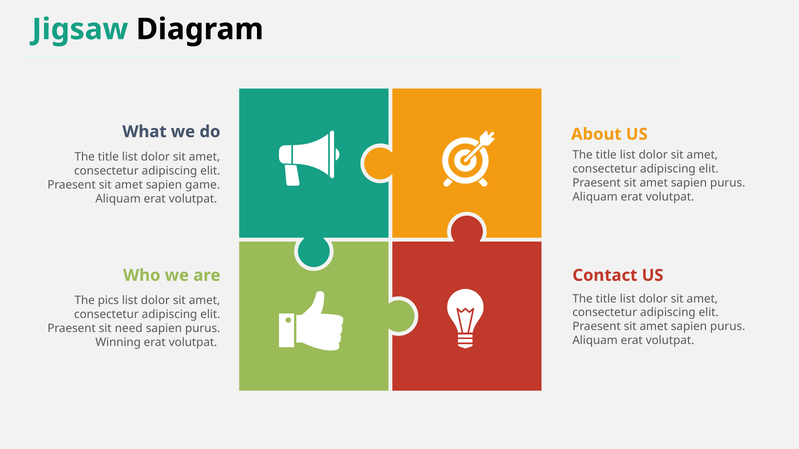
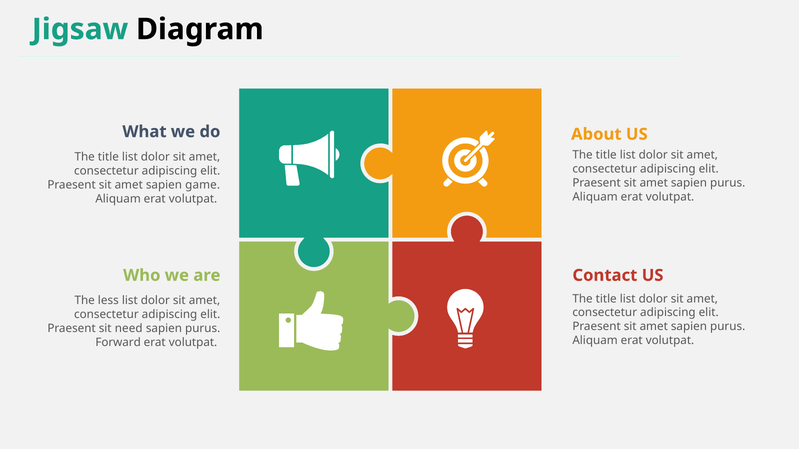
pics: pics -> less (108, 301)
Winning: Winning -> Forward (118, 343)
